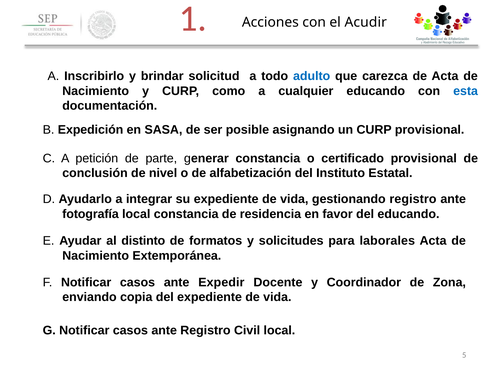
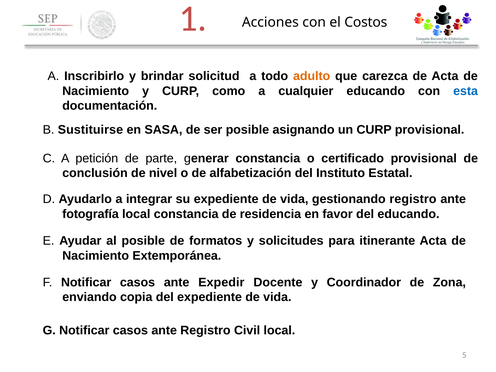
Acudir: Acudir -> Costos (366, 22)
adulto colour: blue -> orange (312, 76)
Expedición: Expedición -> Sustituirse (90, 130)
al distinto: distinto -> posible (143, 241)
laborales: laborales -> itinerante (387, 241)
